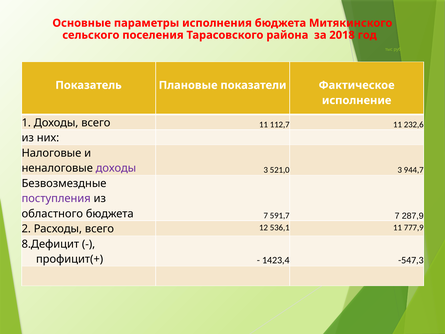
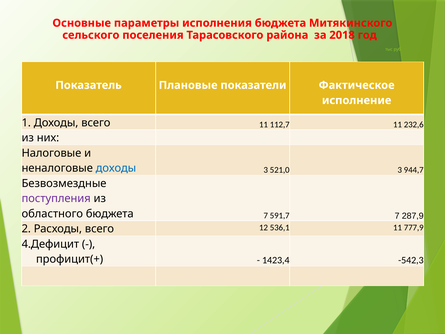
доходы colour: purple -> blue (116, 168)
8.Дефицит: 8.Дефицит -> 4.Дефицит (50, 244)
-547,3: -547,3 -> -542,3 (411, 260)
